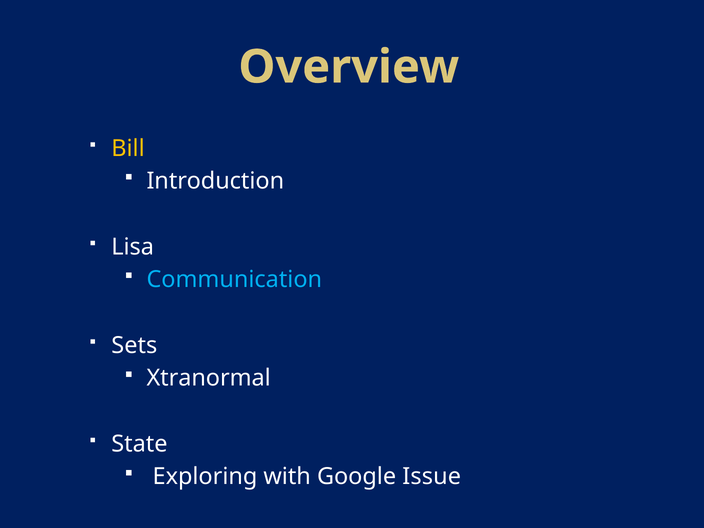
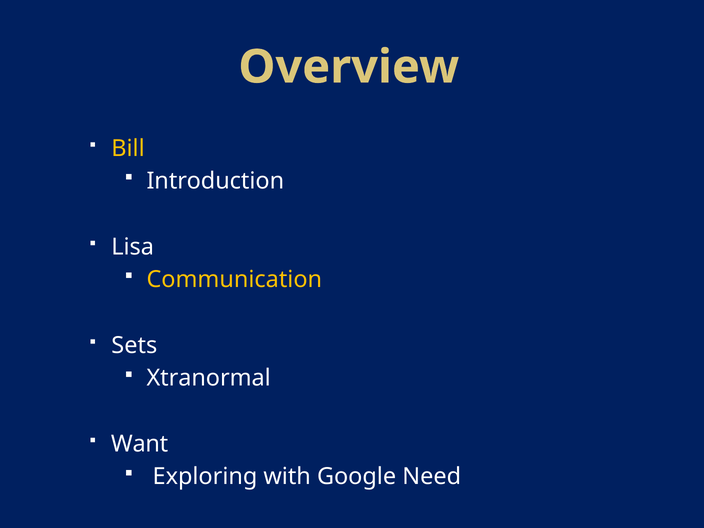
Communication colour: light blue -> yellow (234, 280)
State: State -> Want (140, 444)
Issue: Issue -> Need (432, 477)
